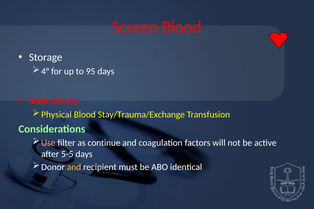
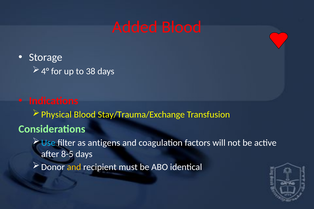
Screen: Screen -> Added (135, 27)
95: 95 -> 38 (91, 71)
Use colour: pink -> light blue (48, 143)
continue: continue -> antigens (104, 143)
5-5: 5-5 -> 8-5 (67, 154)
